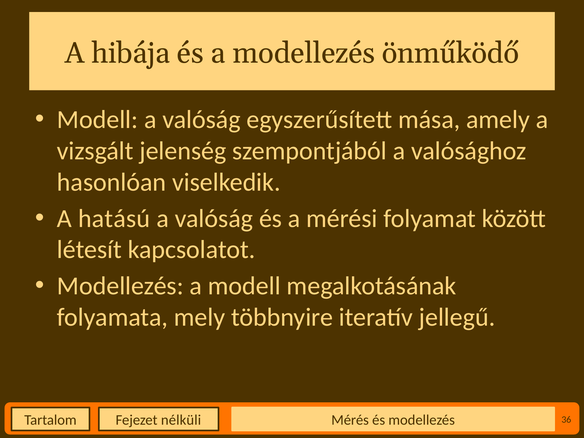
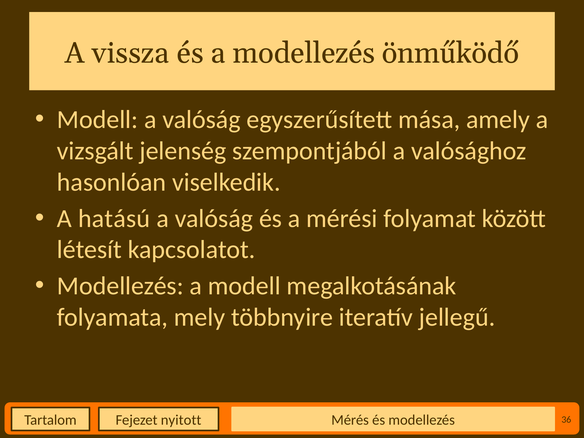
hibája: hibája -> vissza (131, 53)
nélküli: nélküli -> nyitott (181, 420)
